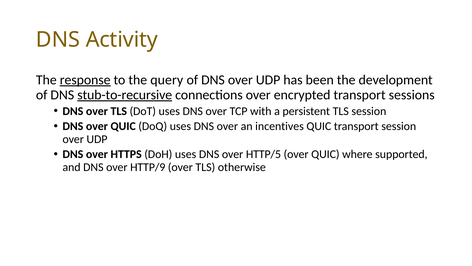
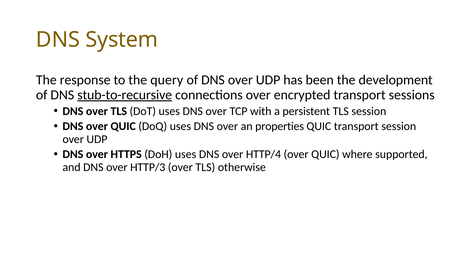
Activity: Activity -> System (122, 40)
response underline: present -> none (85, 80)
incentives: incentives -> properties (280, 126)
HTTP/5: HTTP/5 -> HTTP/4 (263, 154)
HTTP/9: HTTP/9 -> HTTP/3 (148, 167)
